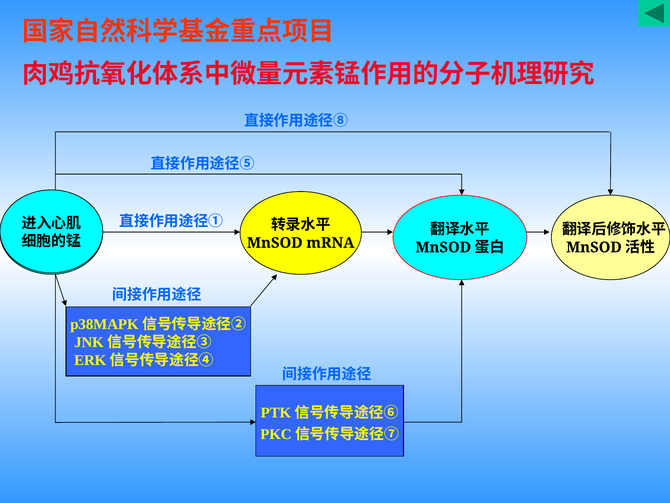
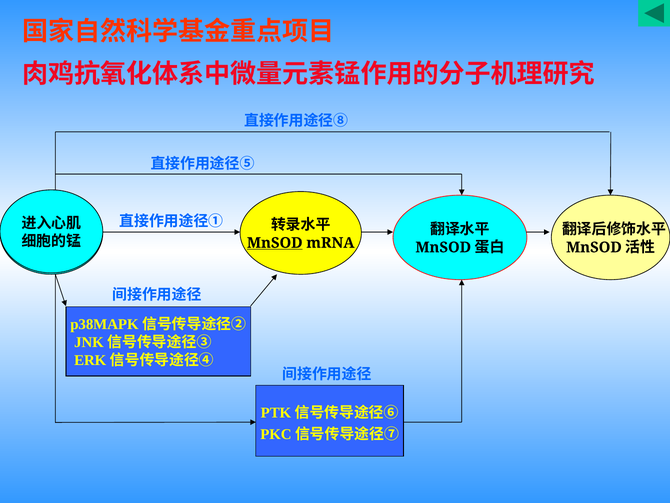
MnSOD underline: none -> present (275, 243)
